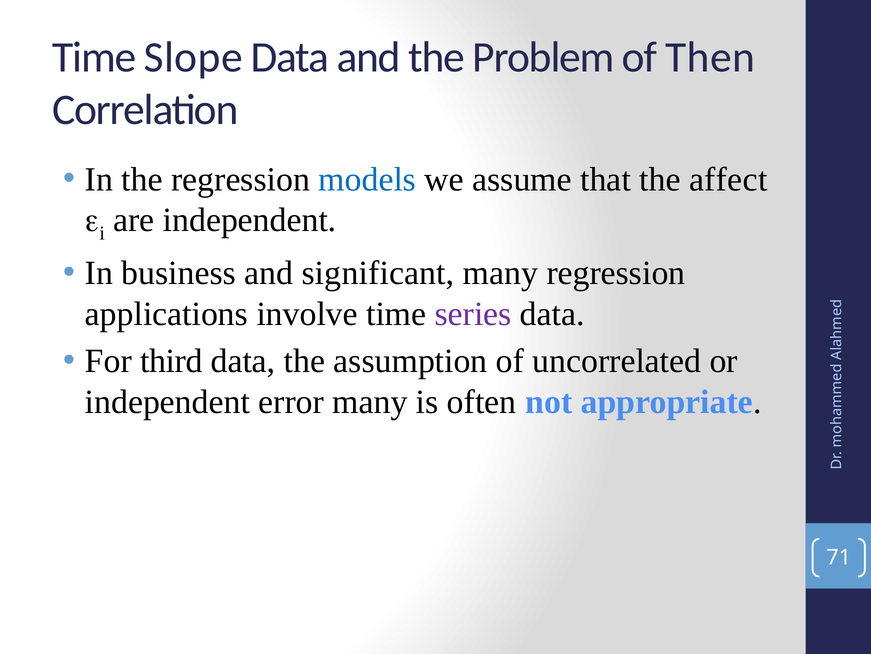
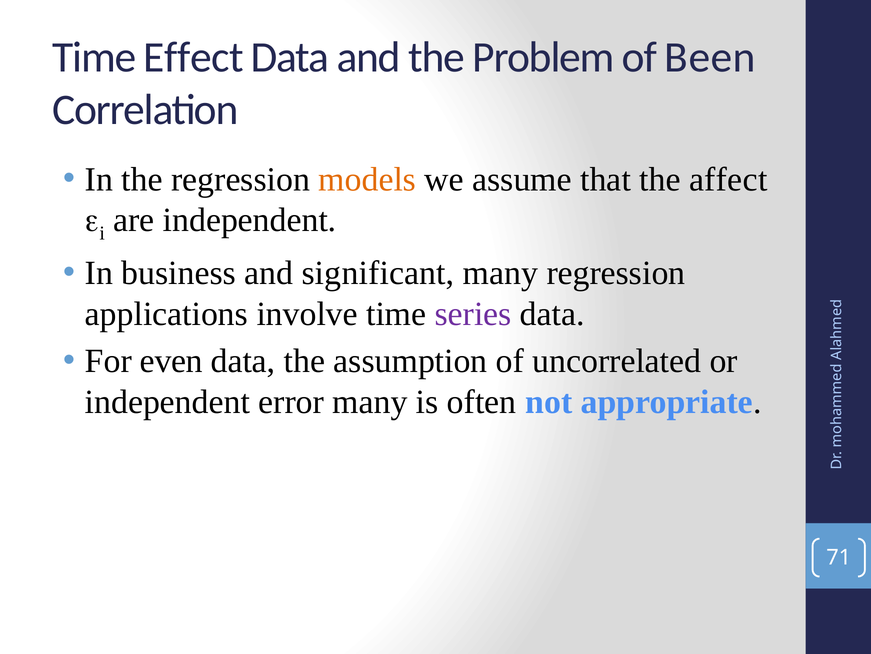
Slope: Slope -> Effect (194, 58)
Then: Then -> Been (710, 58)
models colour: blue -> orange (367, 179)
third: third -> even (171, 361)
